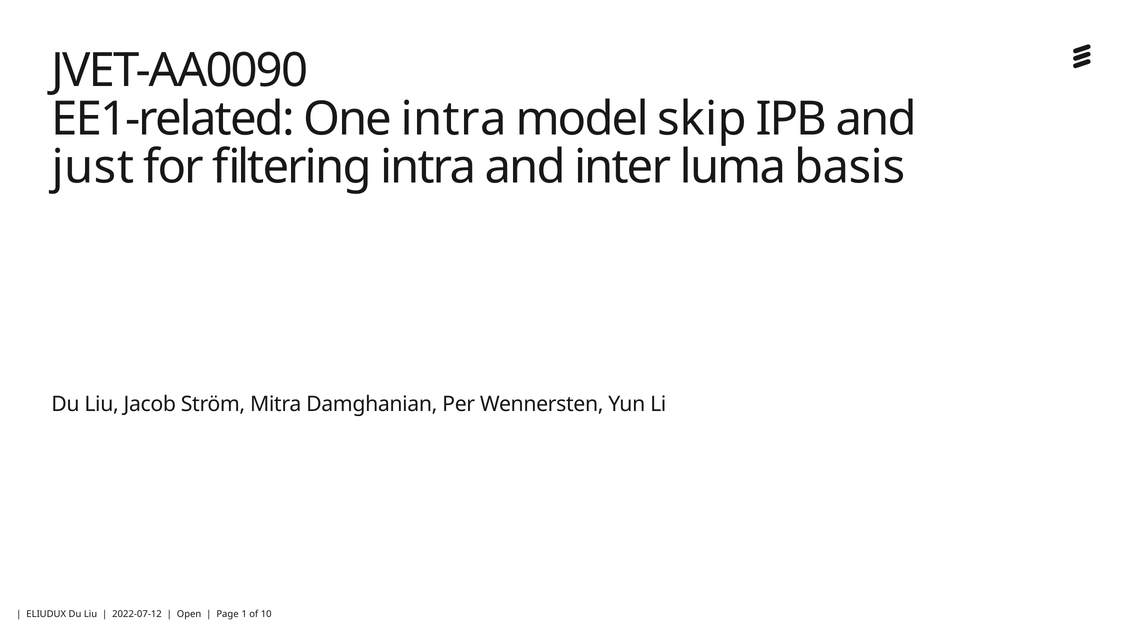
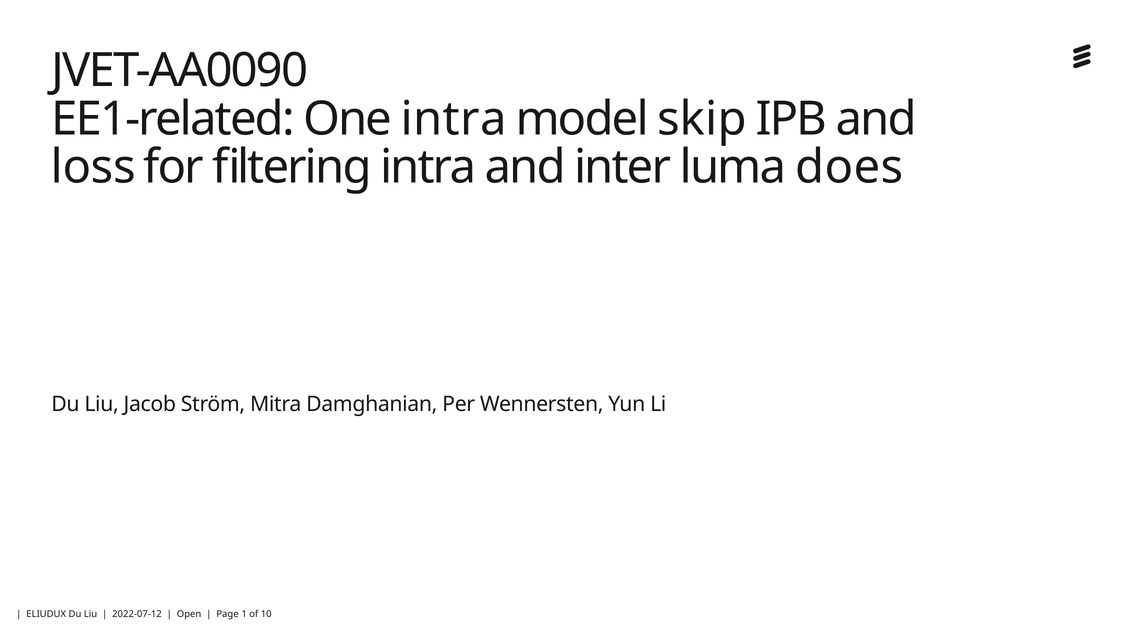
just: just -> loss (93, 167)
basis: basis -> does (849, 167)
